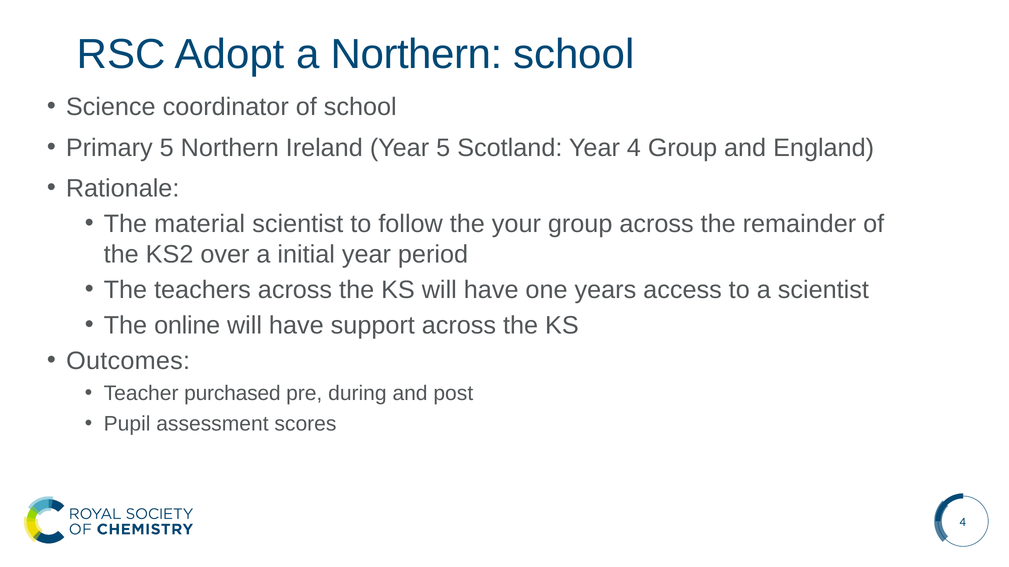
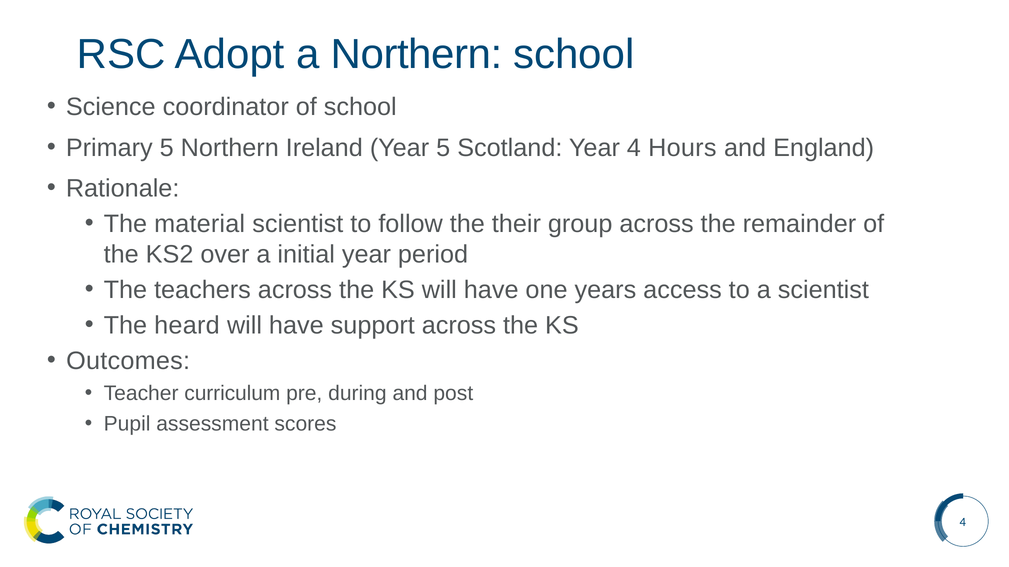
4 Group: Group -> Hours (682, 148)
your: your -> their (516, 224)
online: online -> heard (187, 326)
purchased: purchased -> curriculum (232, 394)
